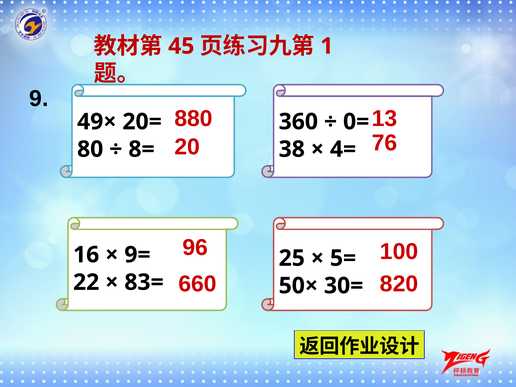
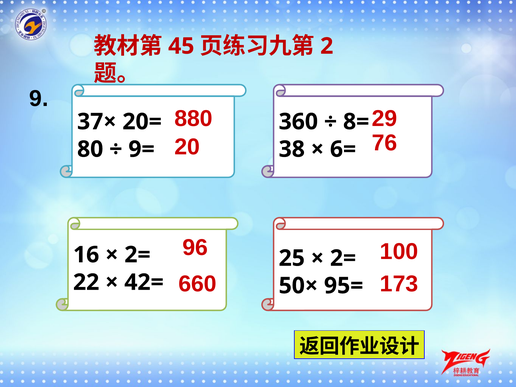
1: 1 -> 2 (327, 46)
13: 13 -> 29 (385, 119)
49×: 49× -> 37× (97, 122)
0=: 0= -> 8= (356, 122)
8=: 8= -> 9= (141, 149)
4=: 4= -> 6= (343, 149)
9=: 9= -> 2= (137, 255)
5=: 5= -> 2= (343, 258)
820: 820 -> 173 (399, 284)
83=: 83= -> 42= (144, 282)
30=: 30= -> 95= (344, 286)
